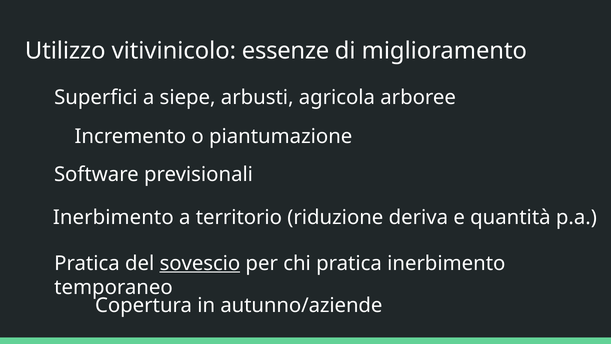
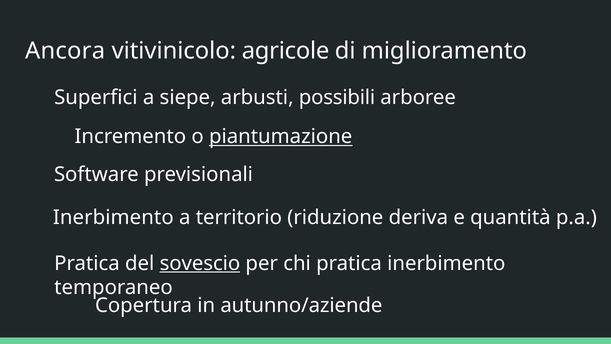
Utilizzo: Utilizzo -> Ancora (65, 51)
essenze: essenze -> agricole (286, 51)
agricola: agricola -> possibili (337, 97)
piantumazione underline: none -> present (281, 137)
